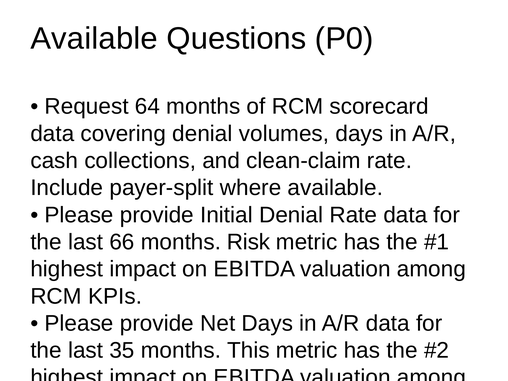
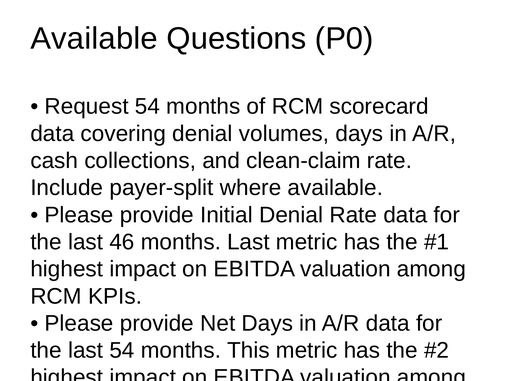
Request 64: 64 -> 54 (147, 107)
66: 66 -> 46 (122, 242)
months Risk: Risk -> Last (248, 242)
last 35: 35 -> 54 (122, 350)
